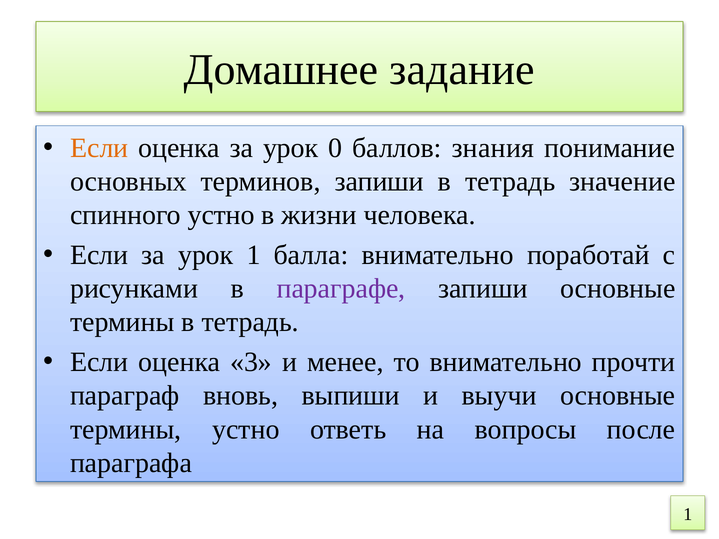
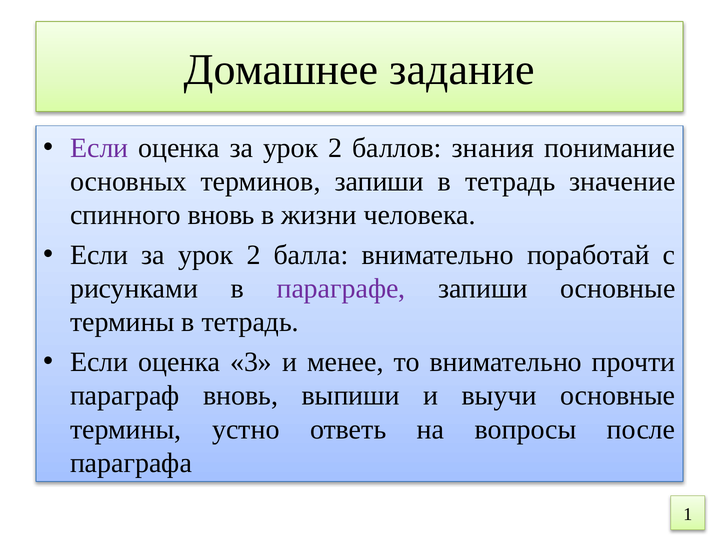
Если colour: orange -> purple (99, 148)
оценка за урок 0: 0 -> 2 (335, 148)
спинного устно: устно -> вновь (221, 215)
Если за урок 1: 1 -> 2 (254, 255)
